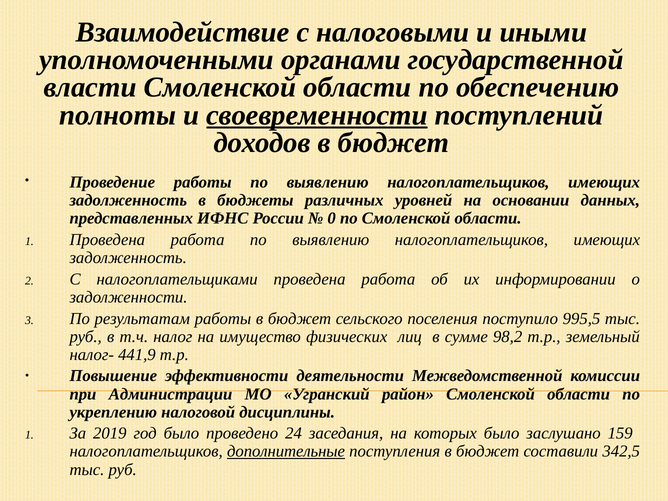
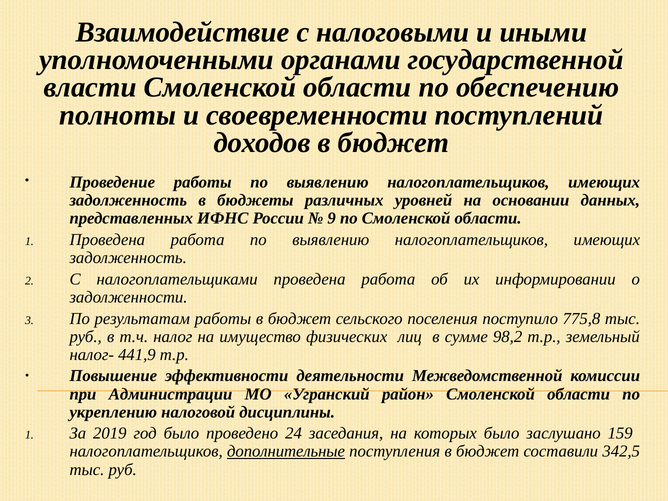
своевременности underline: present -> none (317, 115)
0: 0 -> 9 (332, 218)
995,5: 995,5 -> 775,8 (582, 318)
